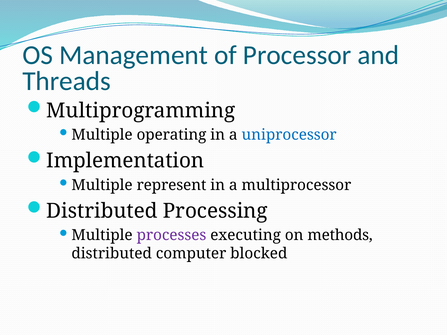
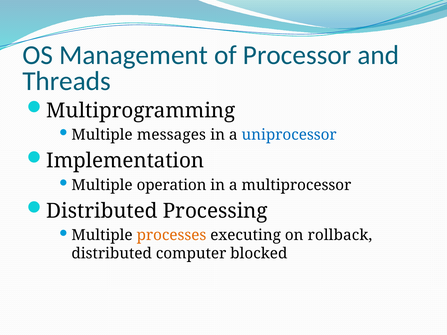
operating: operating -> messages (171, 135)
represent: represent -> operation (172, 185)
processes colour: purple -> orange (171, 235)
methods: methods -> rollback (340, 235)
